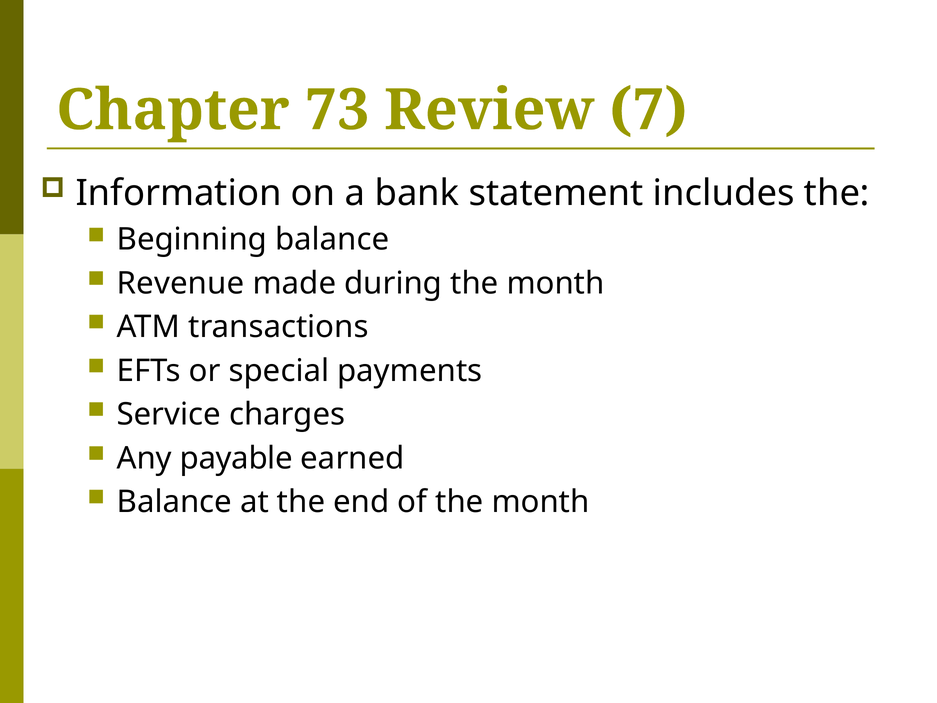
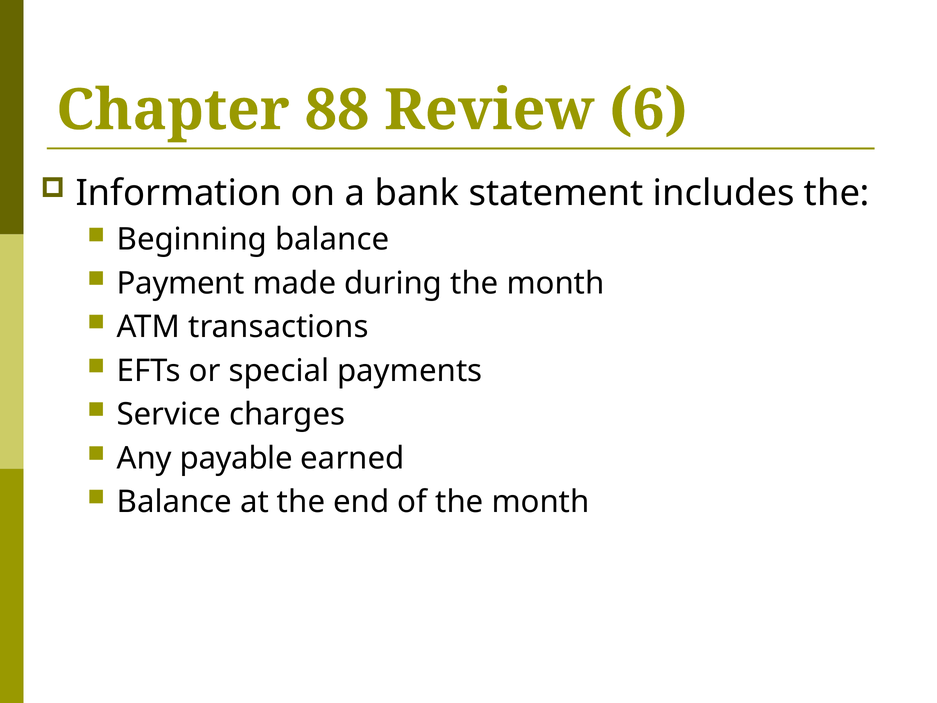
73: 73 -> 88 (337, 110)
7: 7 -> 6 (648, 110)
Revenue: Revenue -> Payment (181, 283)
